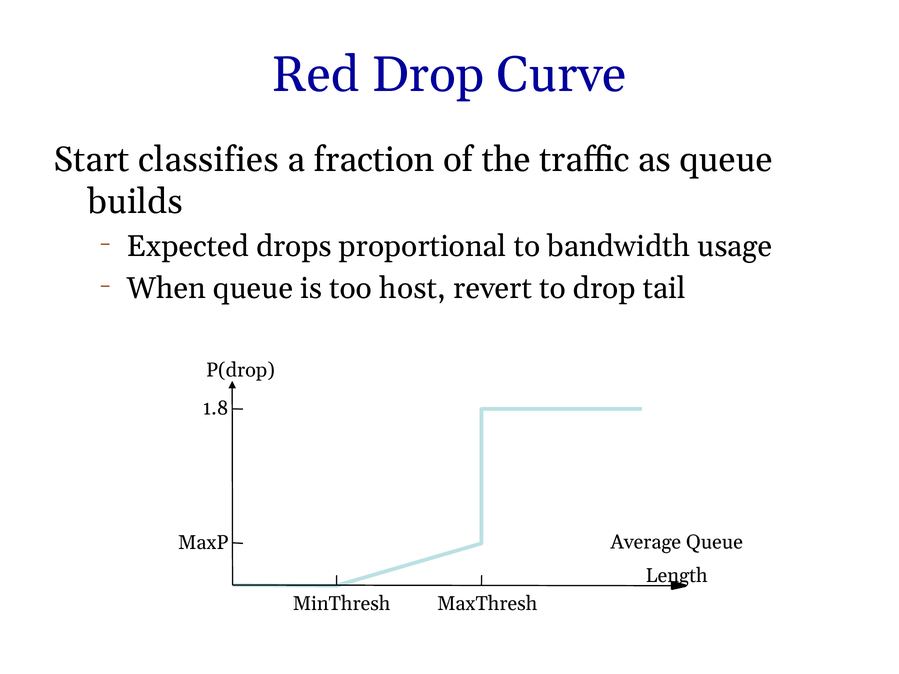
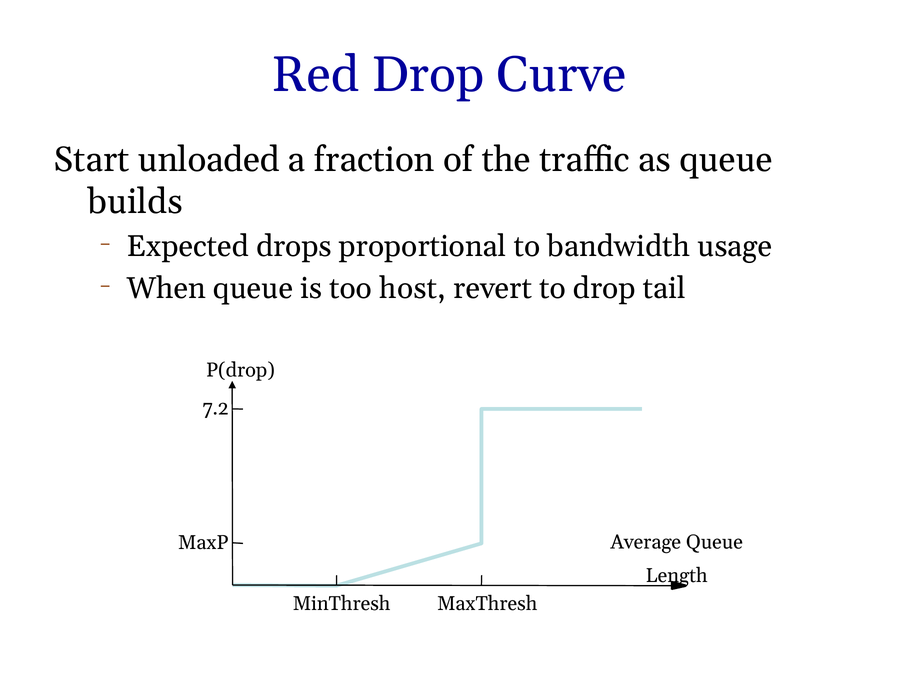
classifies: classifies -> unloaded (209, 160)
1.8: 1.8 -> 7.2 (216, 408)
